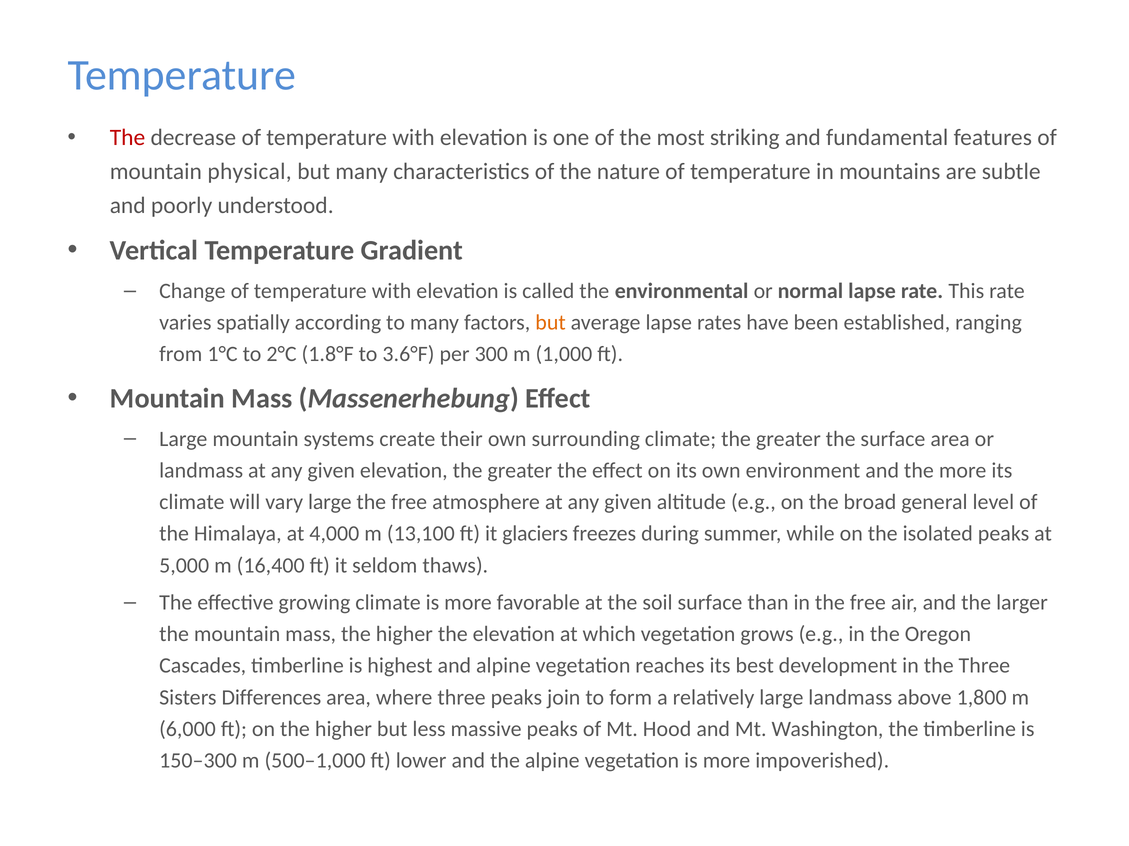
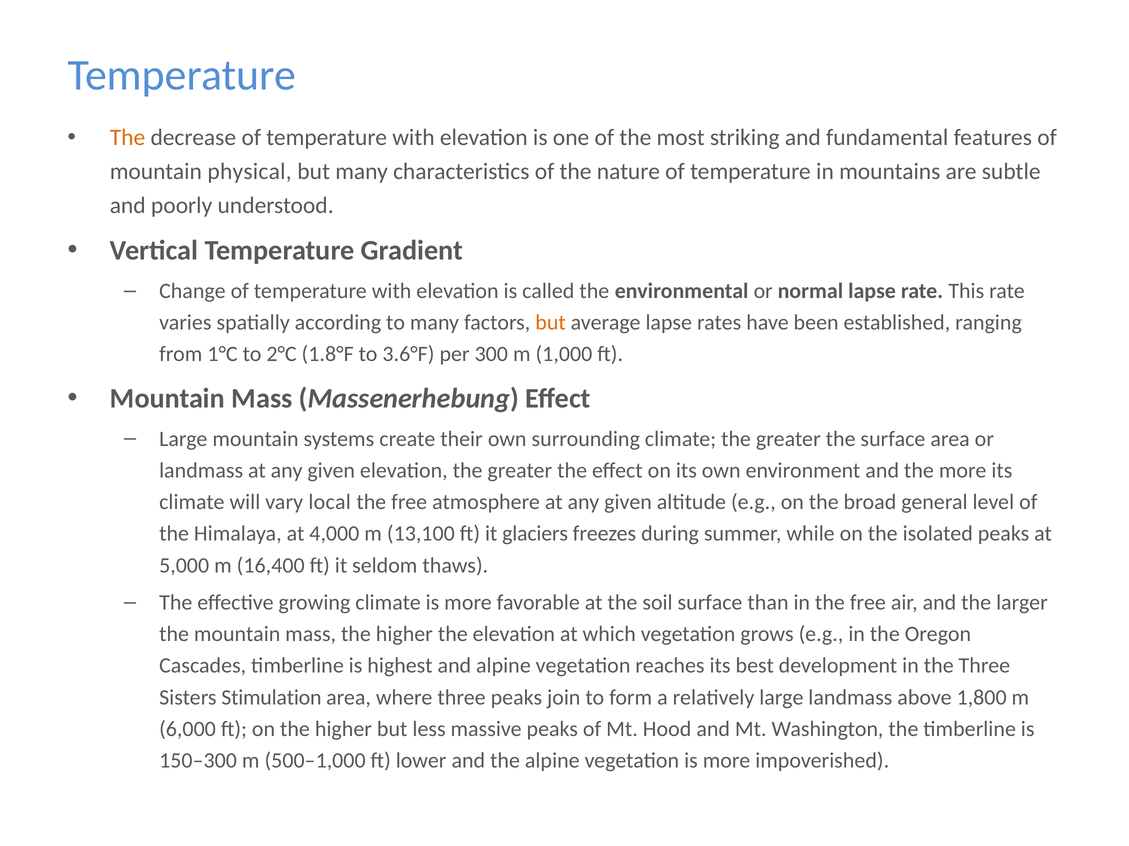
The colour: red -> orange (128, 138)
vary large: large -> local (330, 503)
Differences: Differences -> Stimulation (271, 698)
